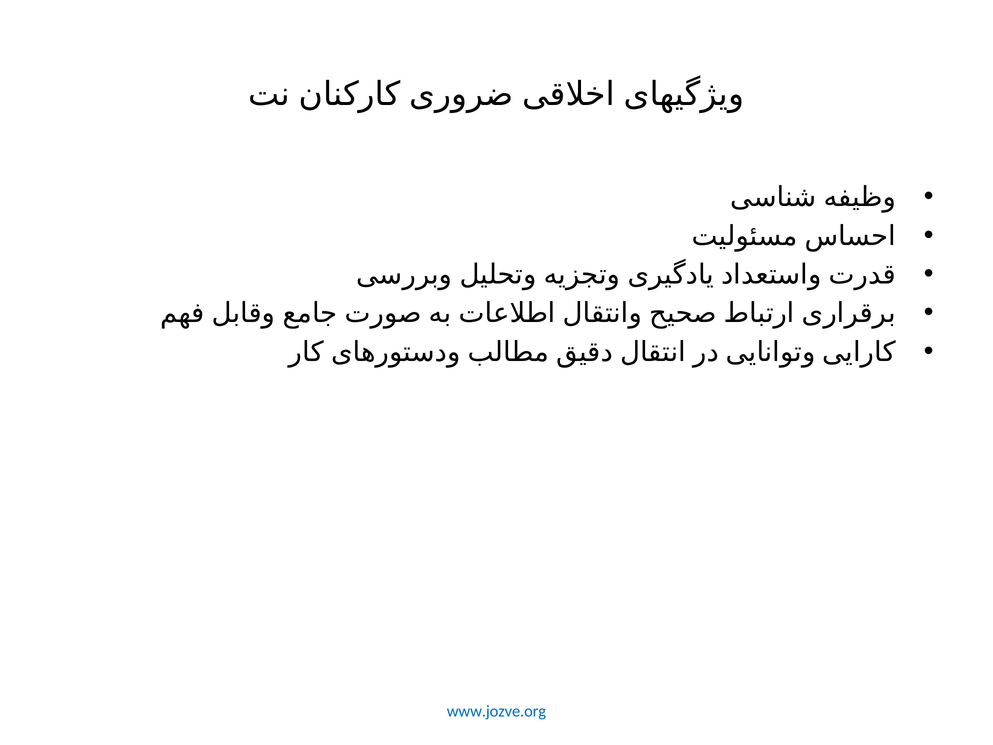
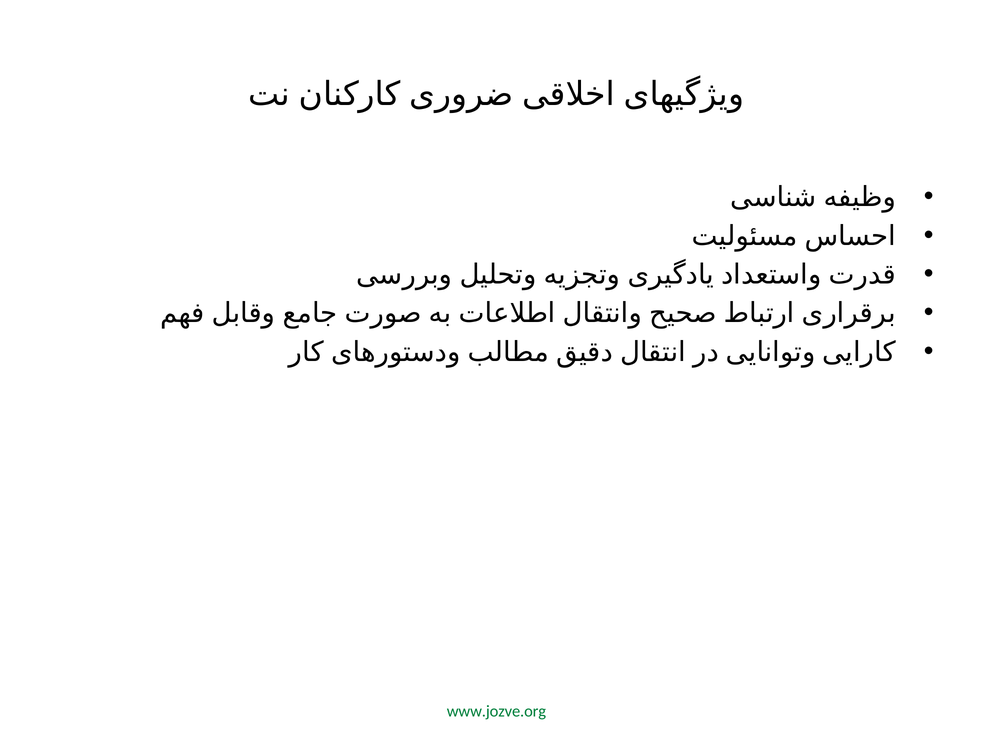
www.jozve.org colour: blue -> green (496, 711)
